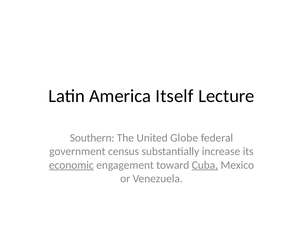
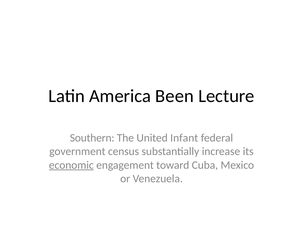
Itself: Itself -> Been (175, 96)
Globe: Globe -> Infant (184, 138)
Cuba underline: present -> none (205, 165)
